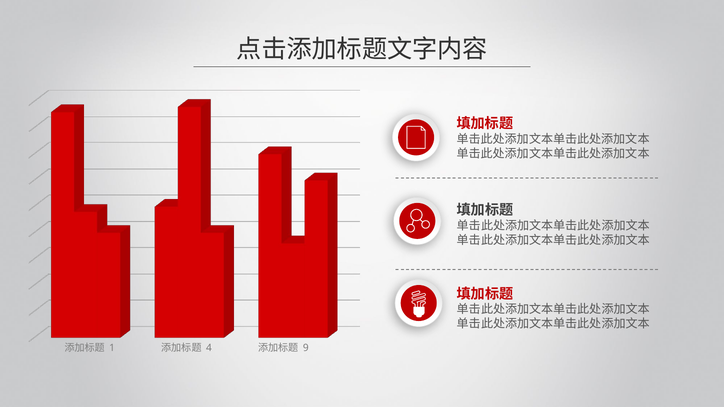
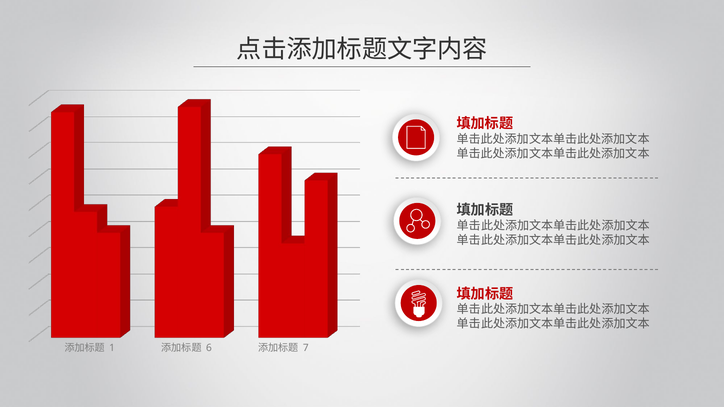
4: 4 -> 6 (209, 348)
9: 9 -> 7 (306, 348)
